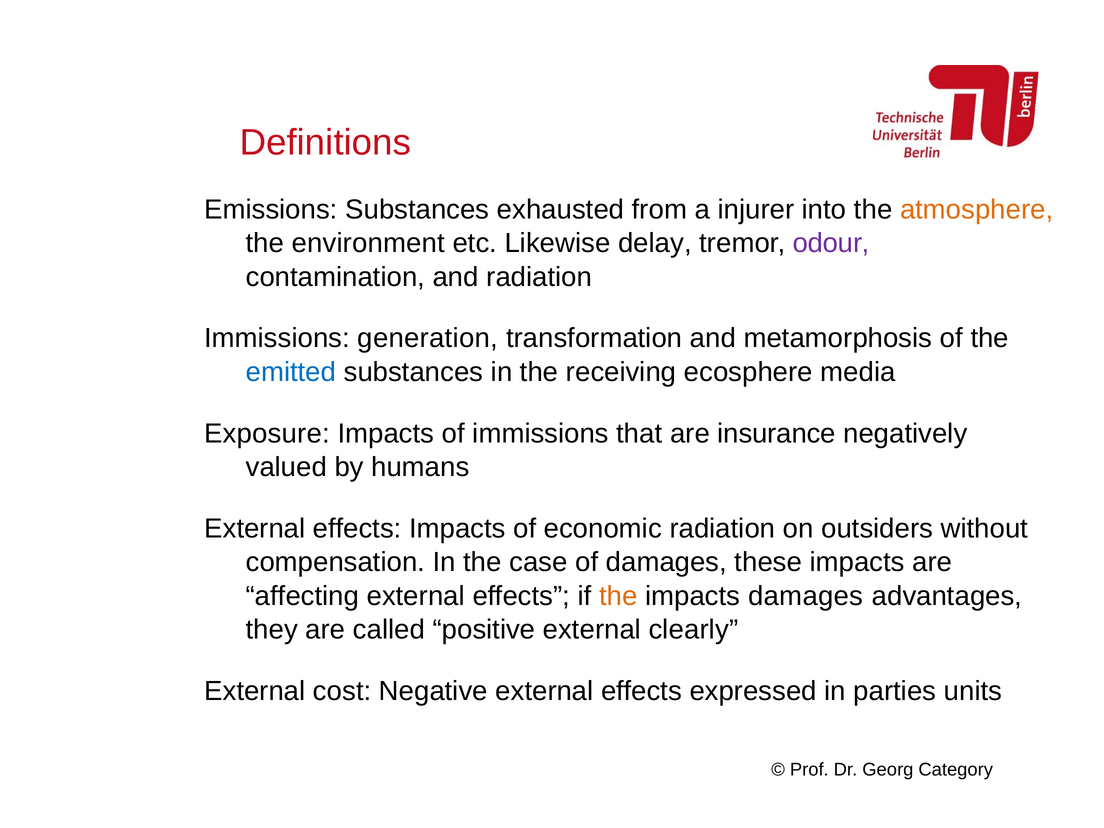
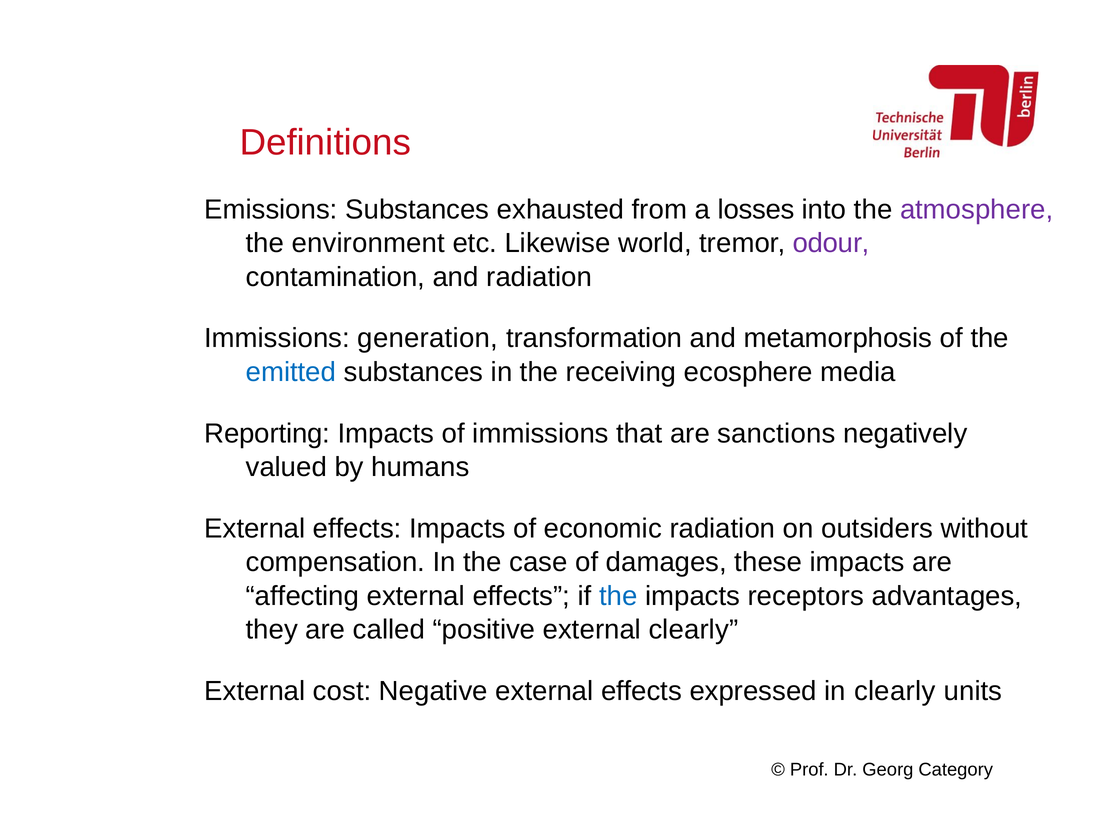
injurer: injurer -> losses (756, 210)
atmosphere colour: orange -> purple (977, 210)
delay: delay -> world (655, 243)
Exposure: Exposure -> Reporting (267, 433)
insurance: insurance -> sanctions (776, 433)
the colour: orange -> blue (618, 596)
impacts damages: damages -> receptors (806, 596)
in parties: parties -> clearly (895, 691)
